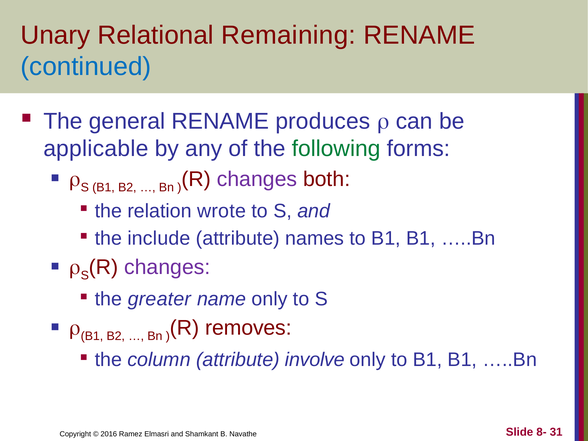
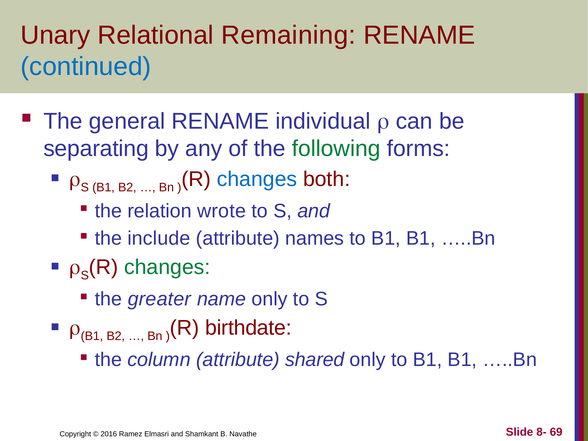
produces: produces -> individual (323, 121)
applicable: applicable -> separating (96, 149)
changes colour: purple -> blue (257, 179)
changes colour: purple -> green (167, 267)
removes: removes -> birthdate (248, 328)
involve: involve -> shared (315, 360)
31: 31 -> 69 (556, 432)
